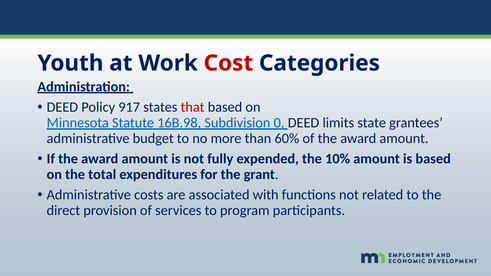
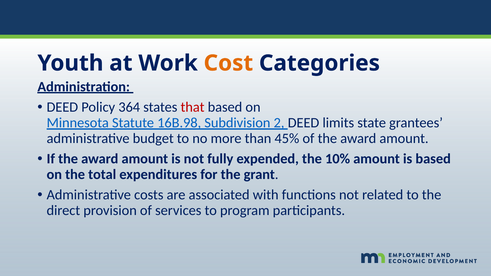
Cost colour: red -> orange (228, 63)
917: 917 -> 364 (129, 107)
0: 0 -> 2 (279, 123)
60%: 60% -> 45% (287, 138)
